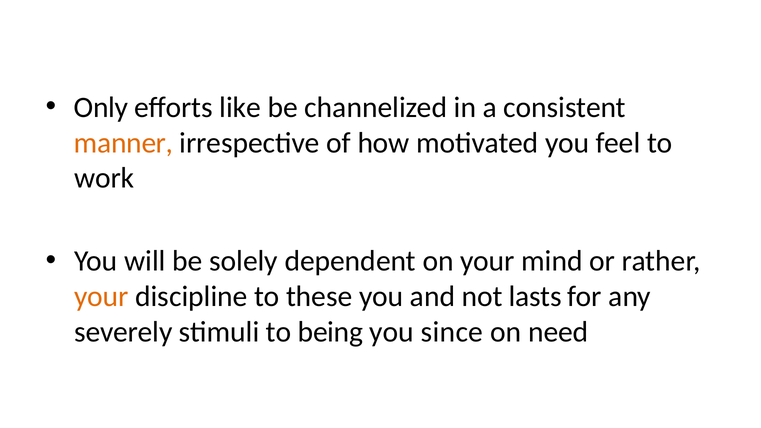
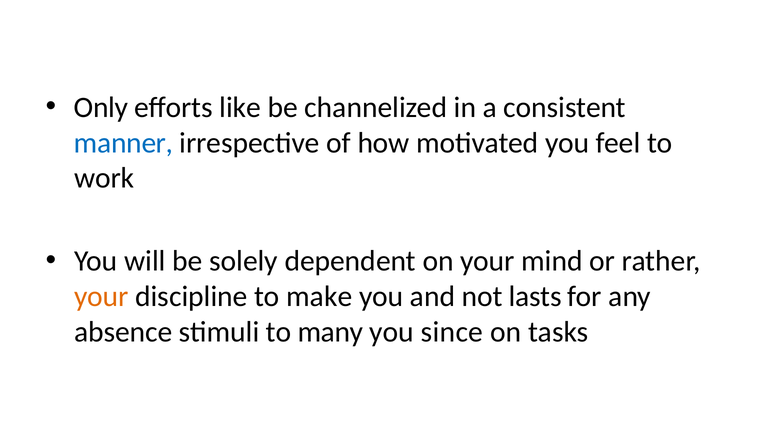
manner colour: orange -> blue (124, 143)
these: these -> make (319, 296)
severely: severely -> absence (123, 332)
being: being -> many (330, 332)
need: need -> tasks (558, 332)
